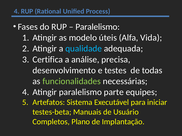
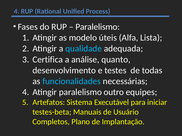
Vida: Vida -> Lista (151, 38)
precisa: precisa -> quanto (116, 60)
funcionalidades colour: light green -> light blue (72, 81)
parte: parte -> outro (114, 92)
